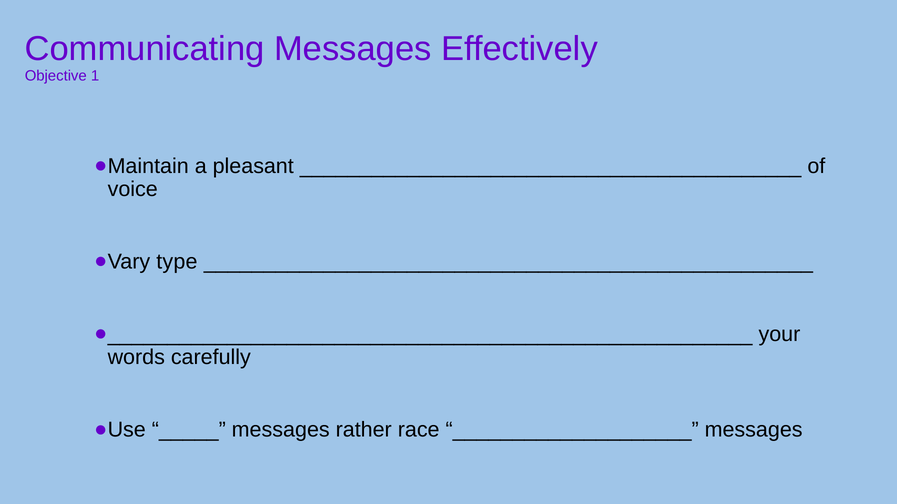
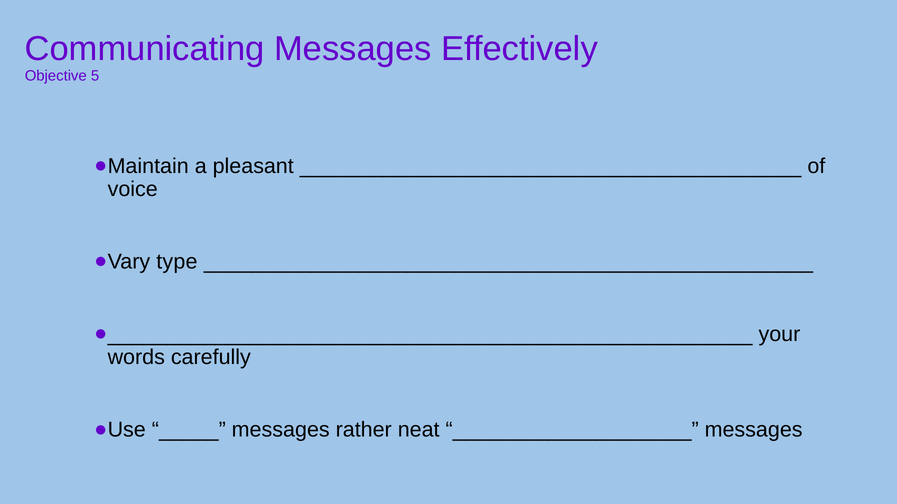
1: 1 -> 5 (95, 76)
race: race -> neat (419, 430)
